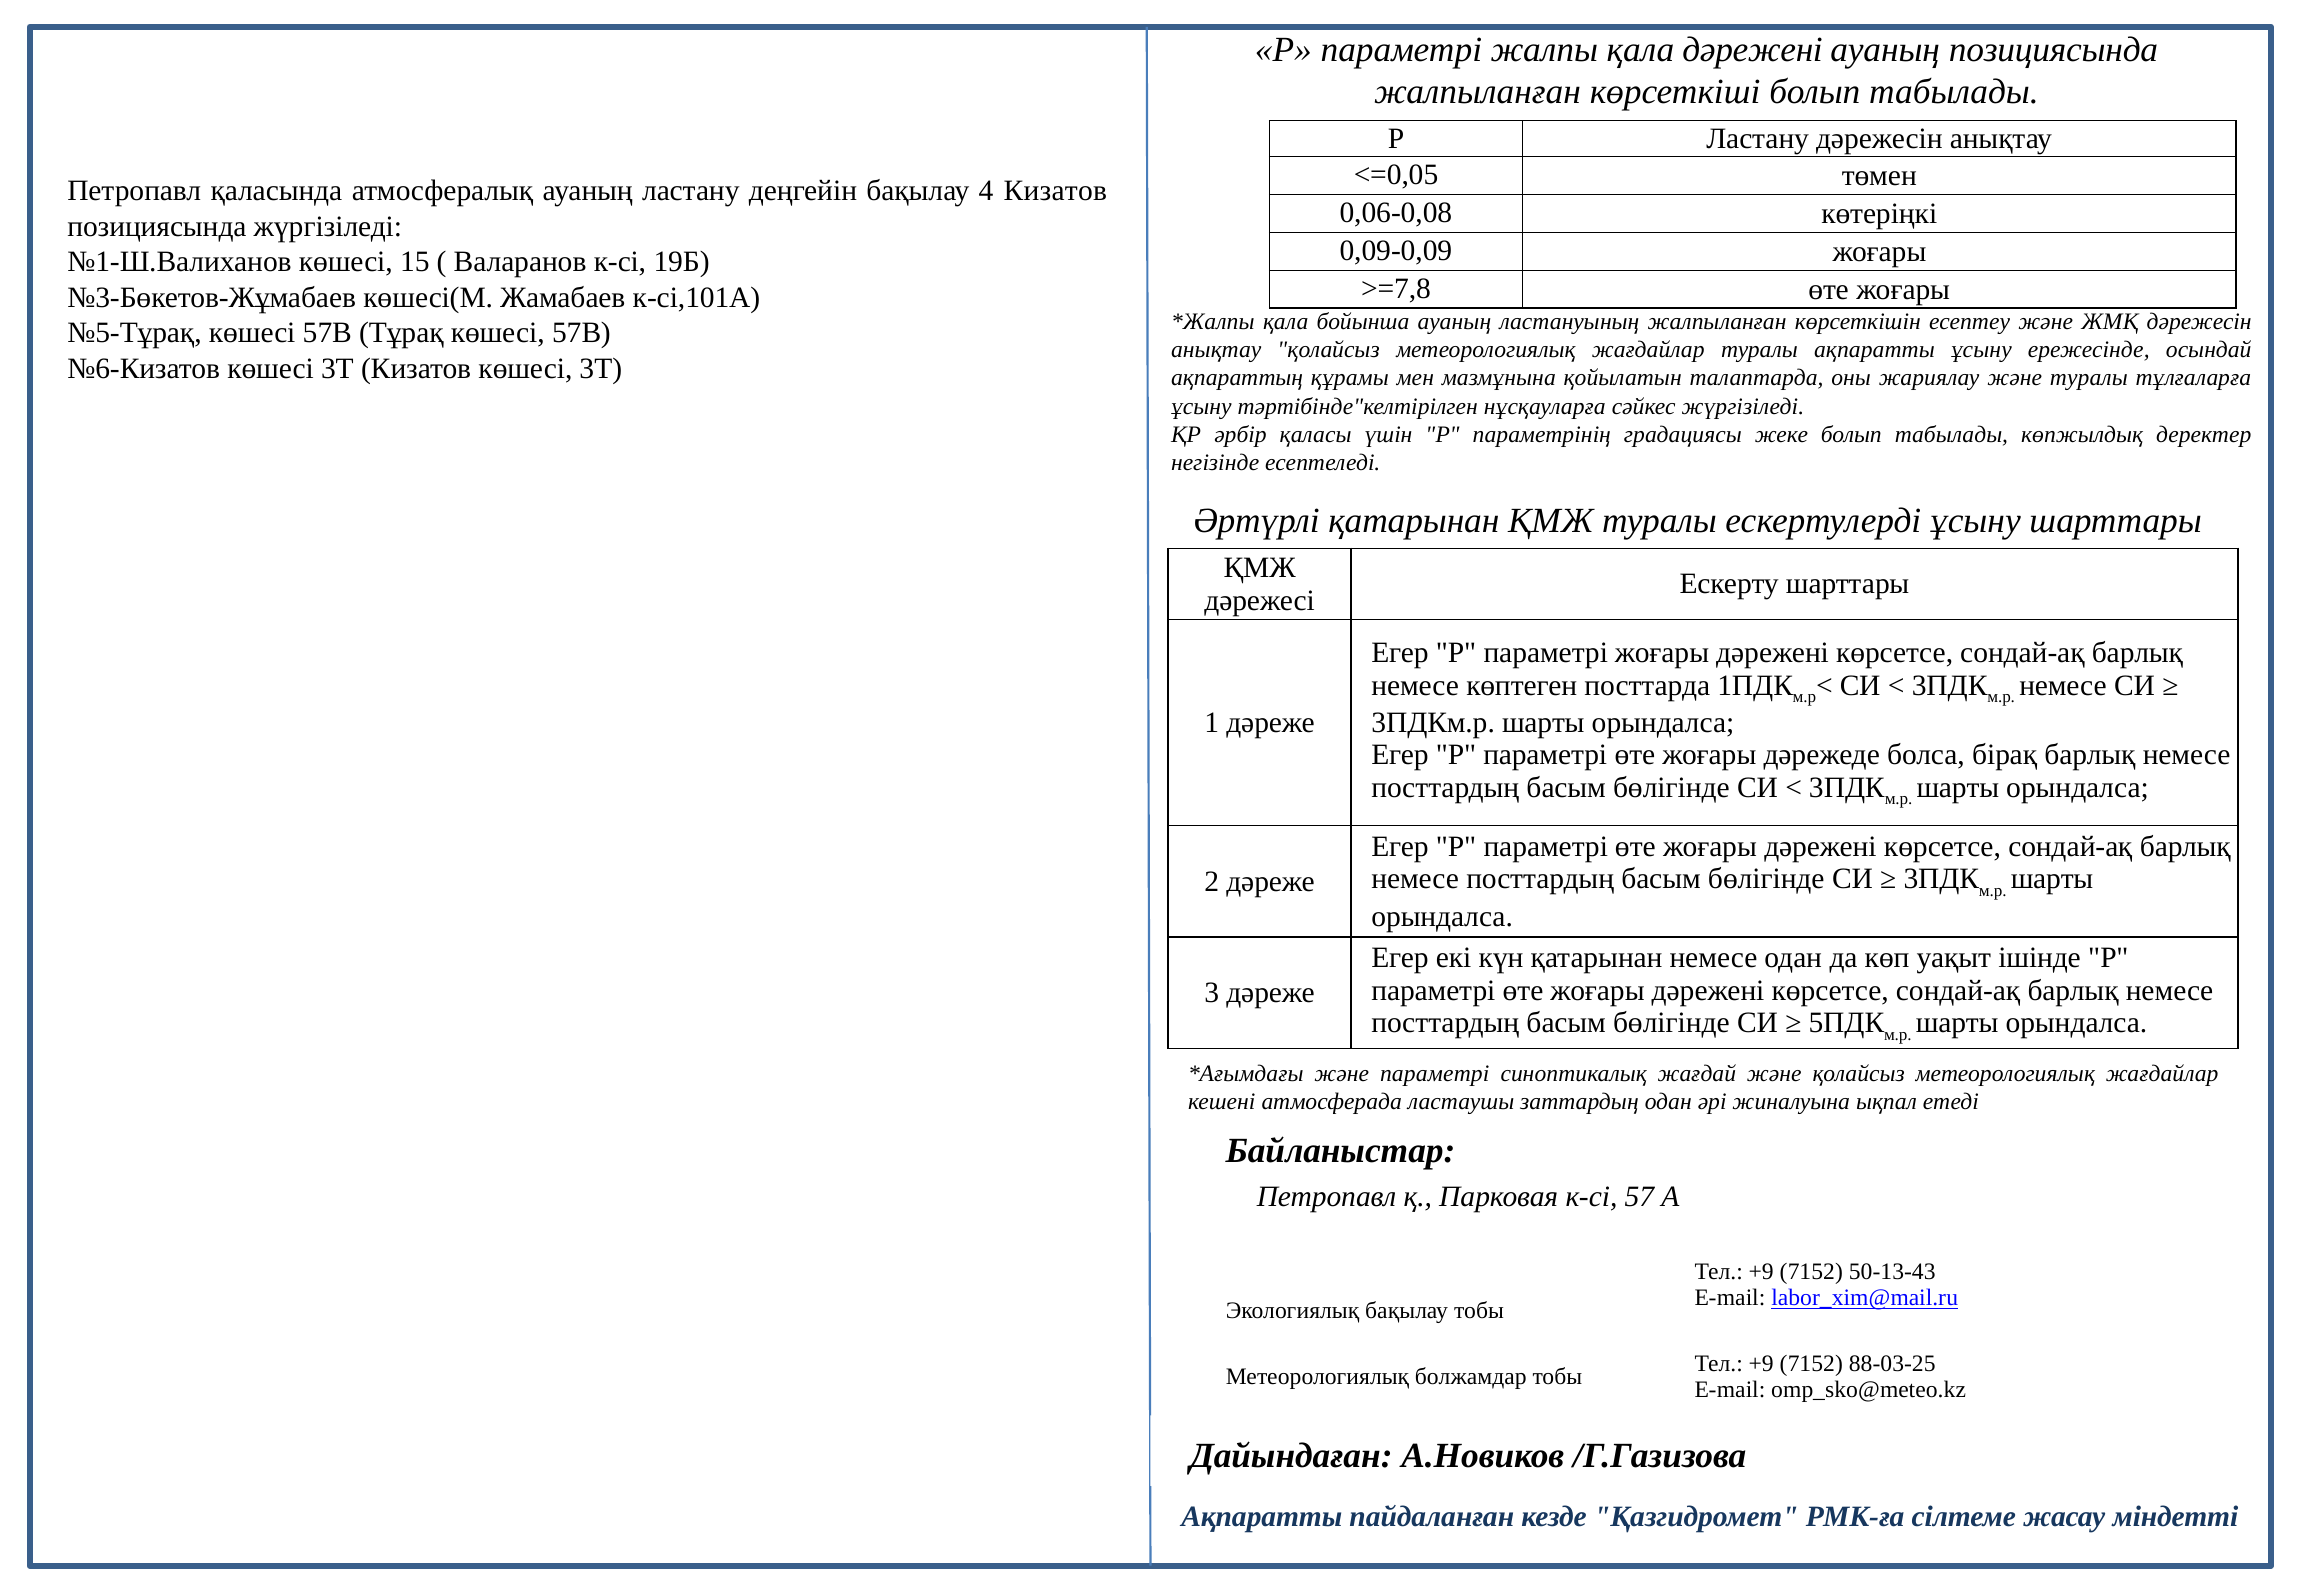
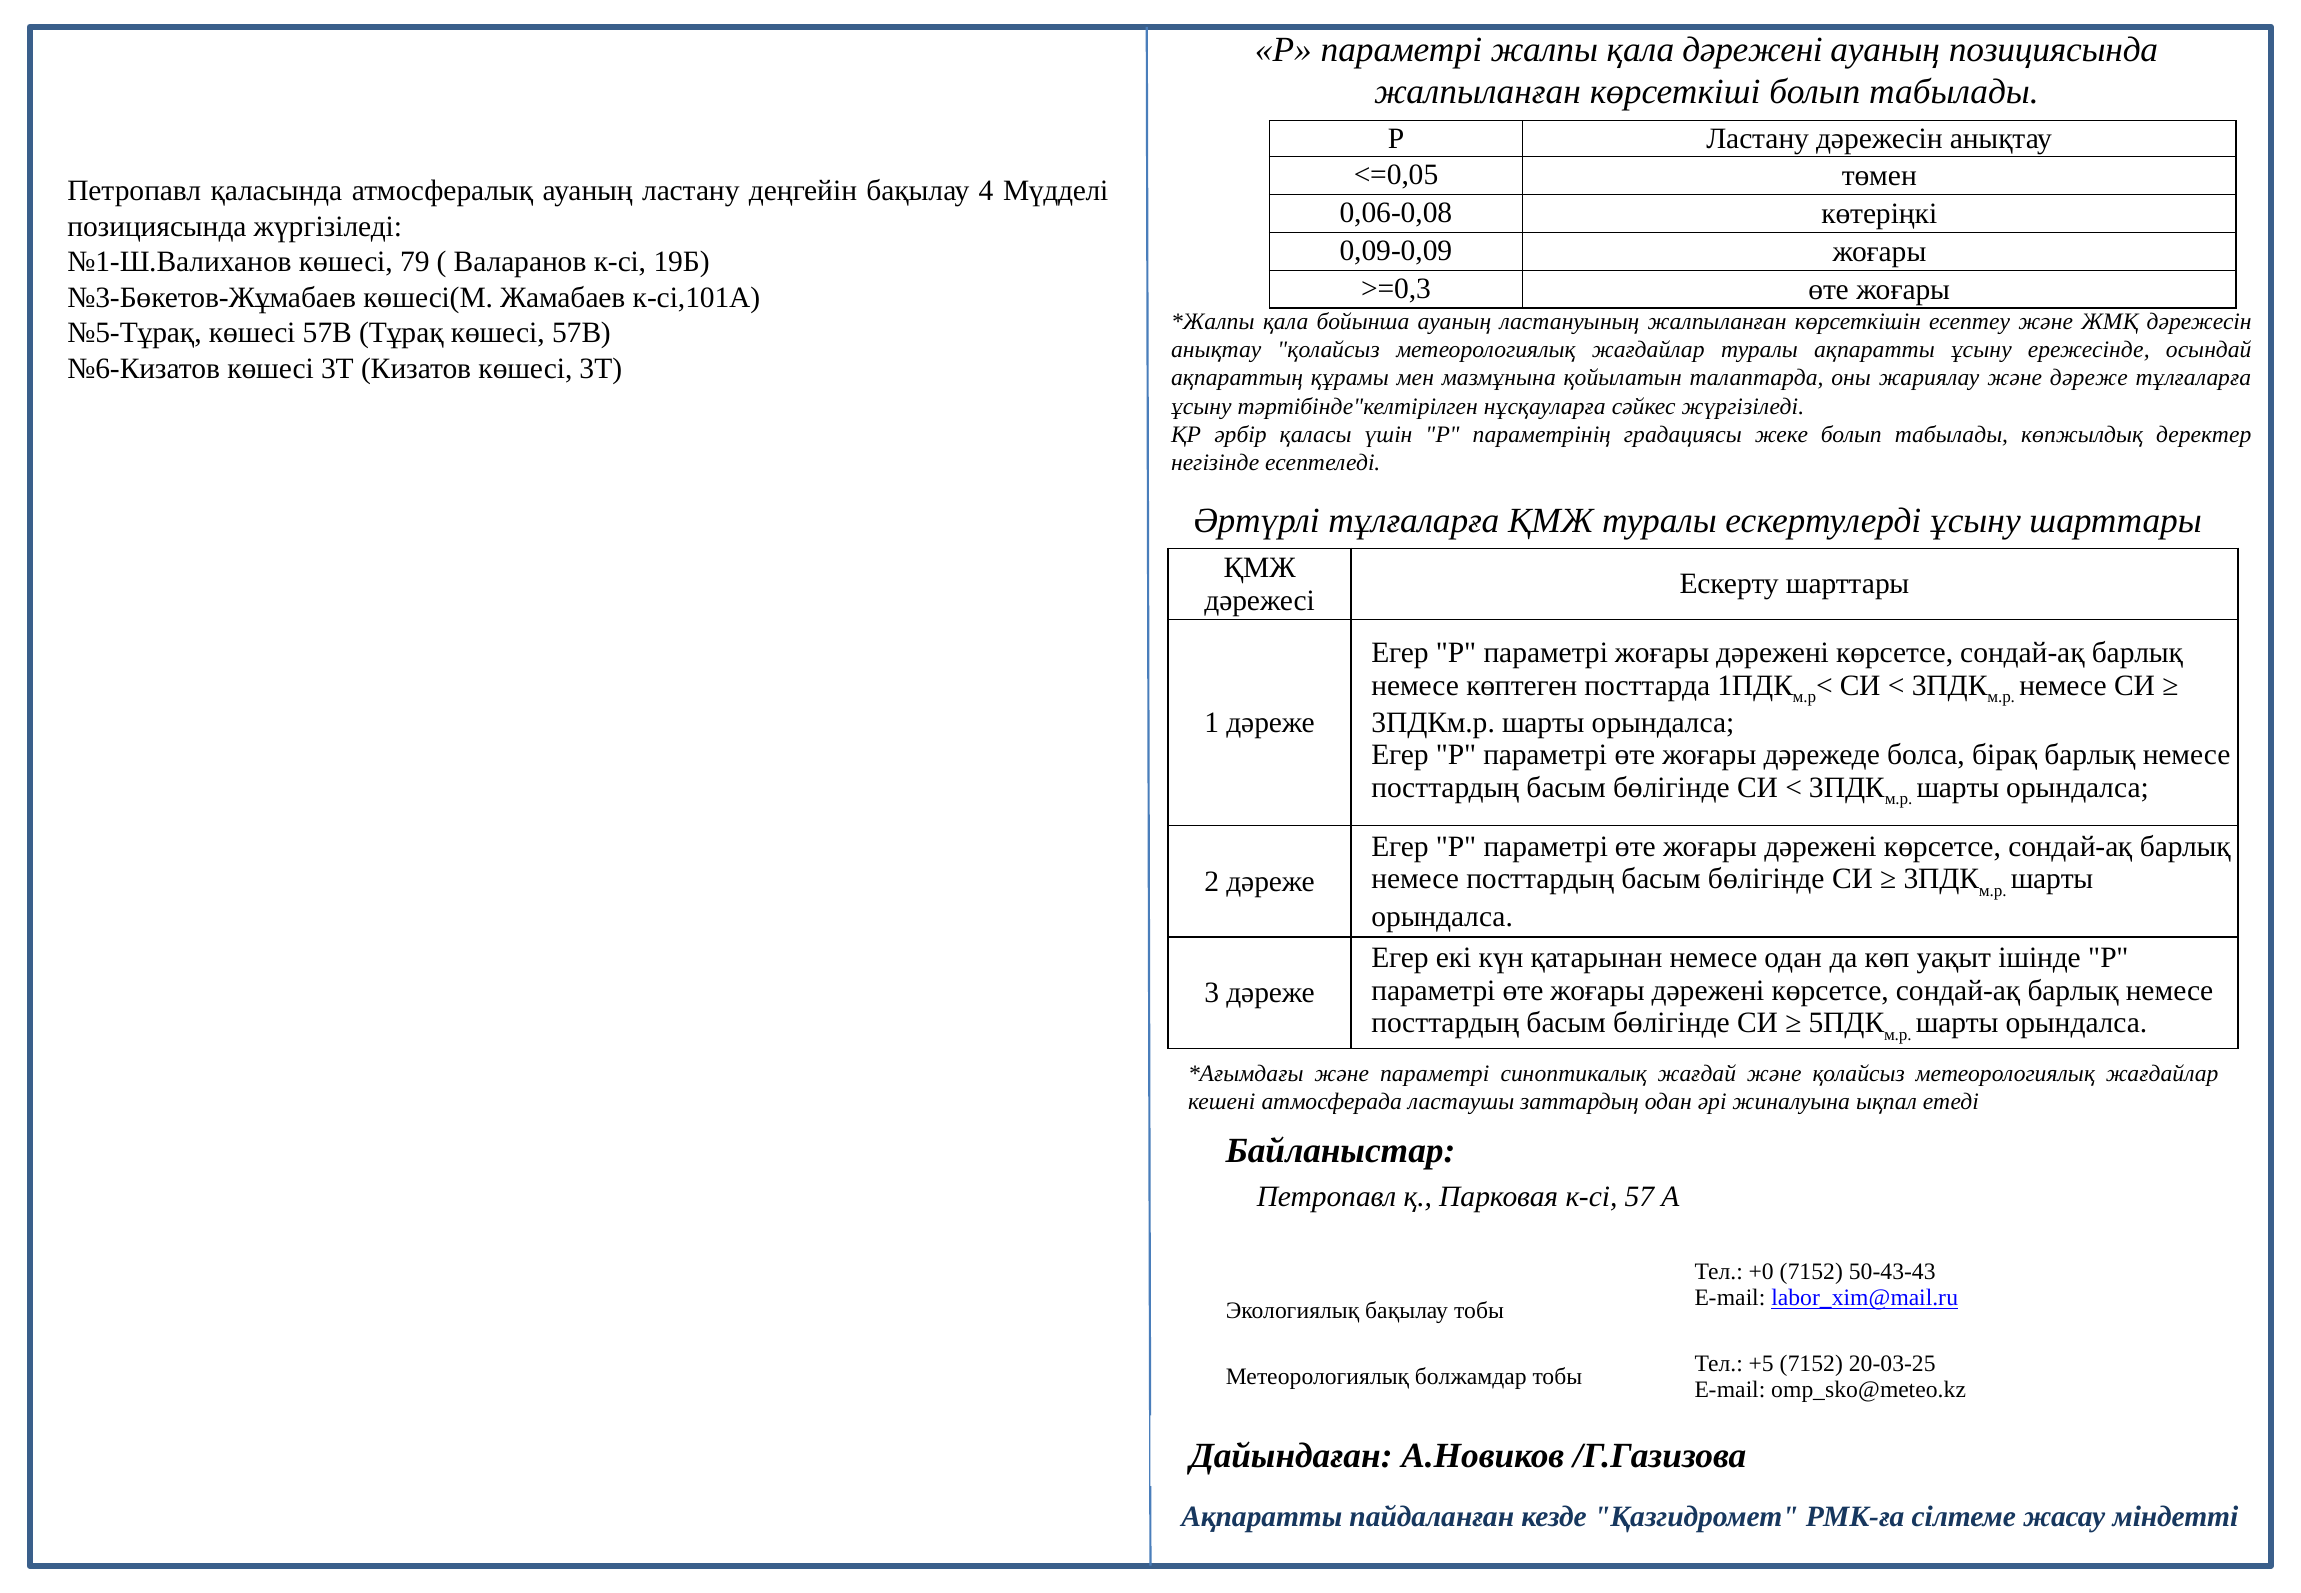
4 Кизатов: Кизатов -> Мүдделі (1056, 191)
15: 15 -> 79 (415, 262)
>=7,8: >=7,8 -> >=0,3 (1396, 289)
және туралы: туралы -> дәреже (2089, 378)
Әртүрлі қатарынан: қатарынан -> тұлғаларға (1414, 521)
+9: +9 -> +0 (1761, 1272)
50-13-43: 50-13-43 -> 50-43-43 (1892, 1272)
+9: +9 -> +5 (1761, 1364)
88-03-25: 88-03-25 -> 20-03-25 (1892, 1364)
